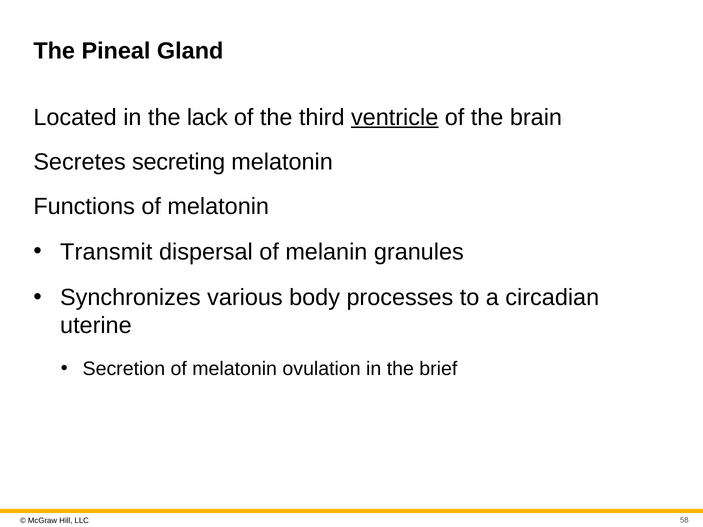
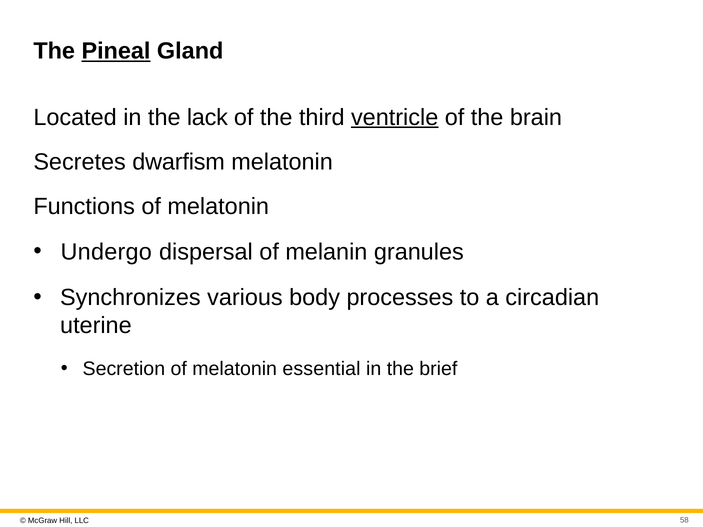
Pineal underline: none -> present (116, 51)
secreting: secreting -> dwarfism (179, 162)
Transmit: Transmit -> Undergo (106, 252)
ovulation: ovulation -> essential (322, 369)
